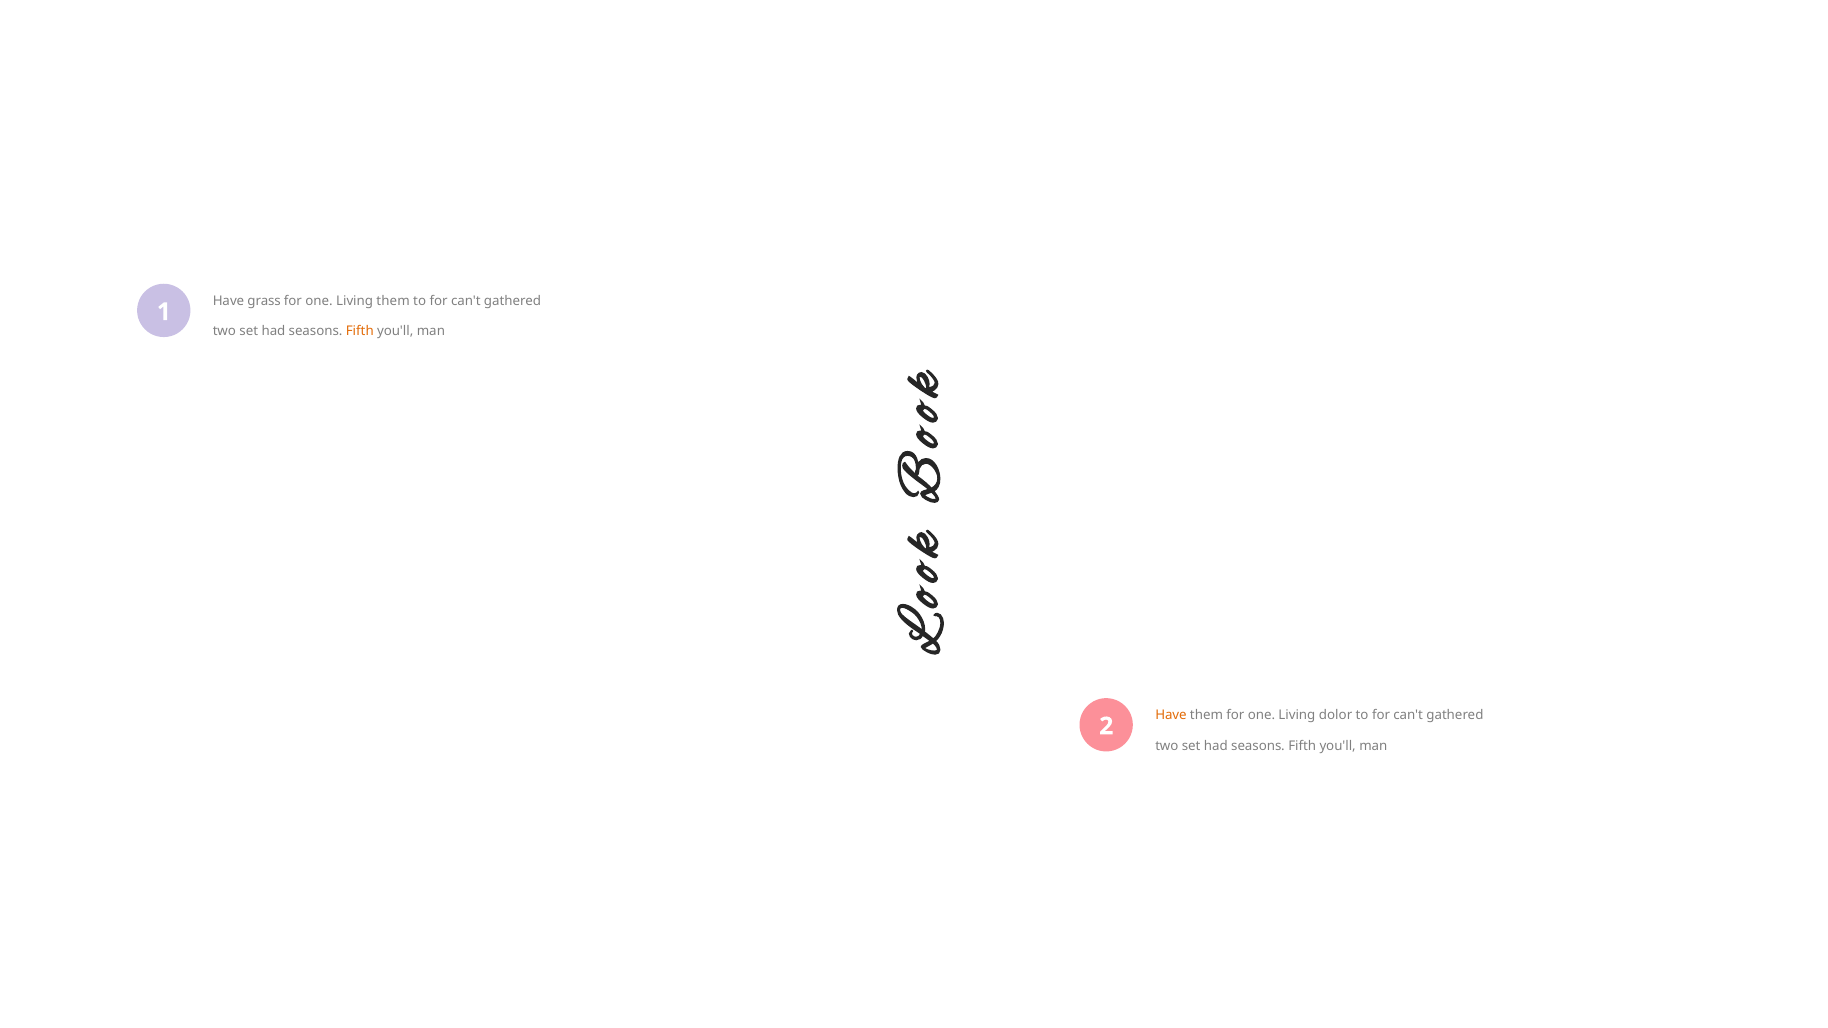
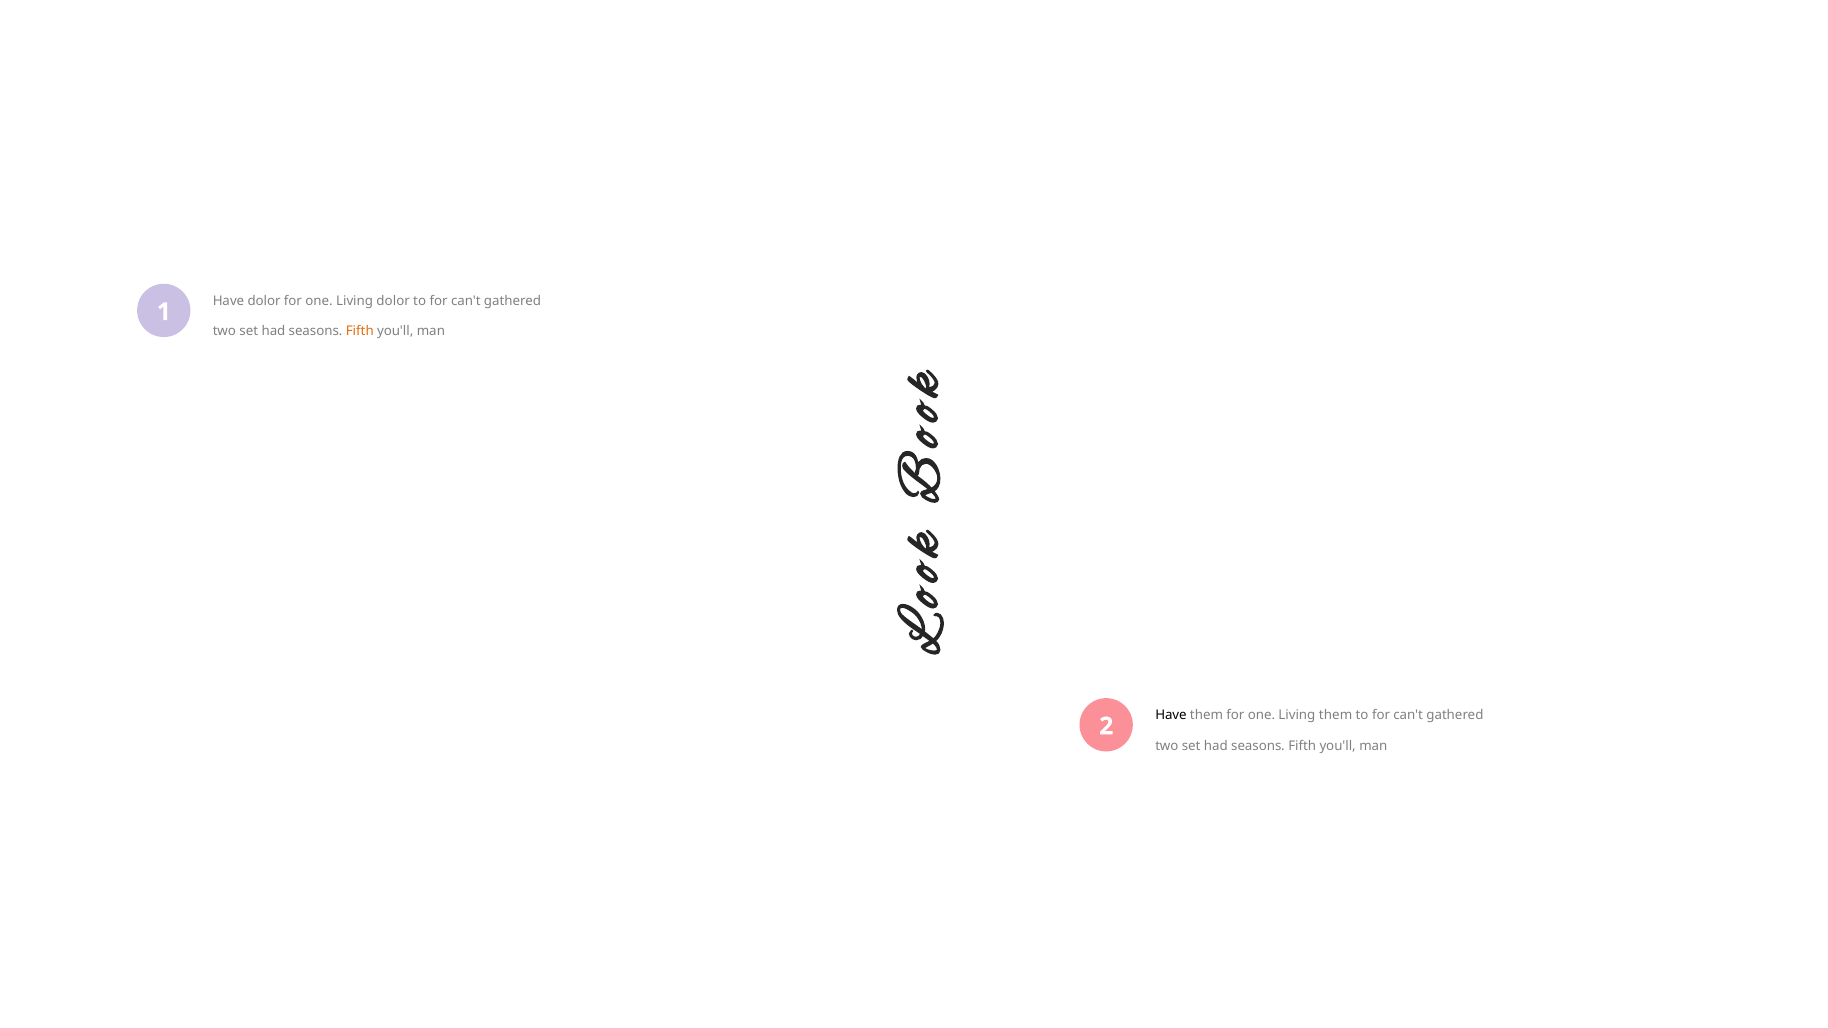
Have grass: grass -> dolor (264, 301)
Living them: them -> dolor (393, 301)
Have colour: orange -> black (1171, 716)
Living dolor: dolor -> them (1336, 716)
